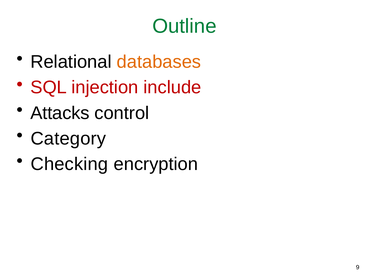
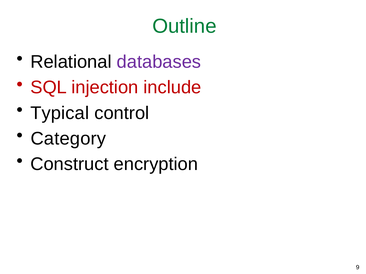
databases colour: orange -> purple (159, 62)
Attacks: Attacks -> Typical (60, 113)
Checking: Checking -> Construct (69, 164)
